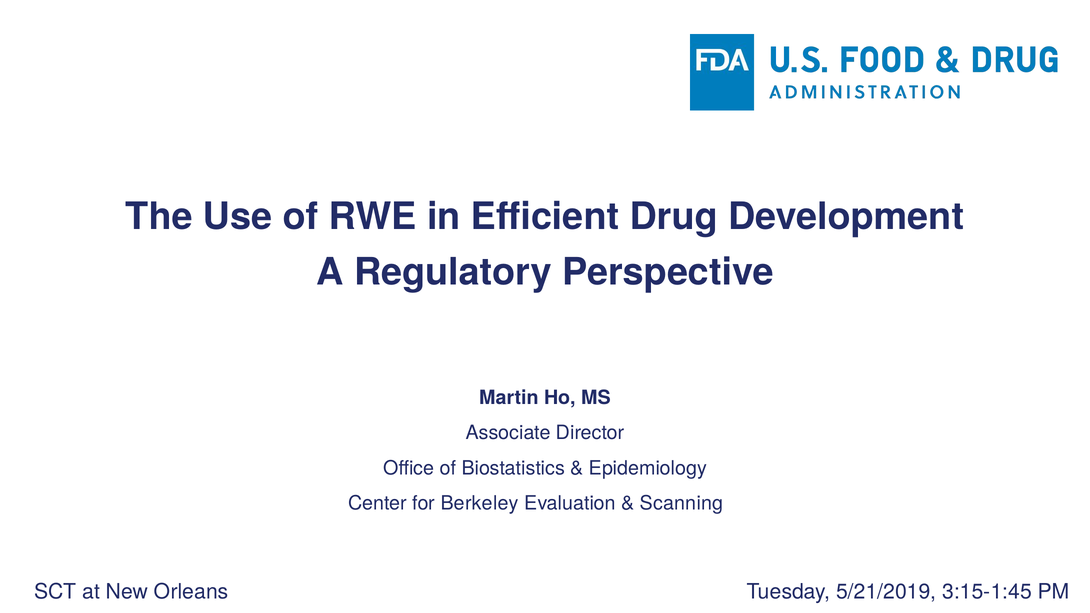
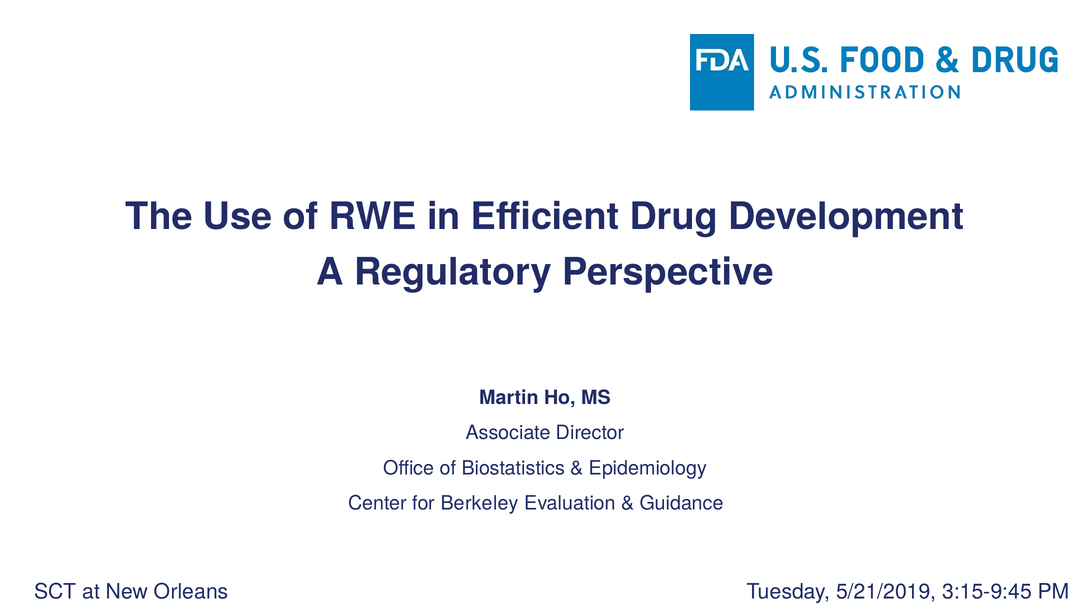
Scanning: Scanning -> Guidance (682, 503)
3:15-1:45: 3:15-1:45 -> 3:15-9:45 (987, 592)
